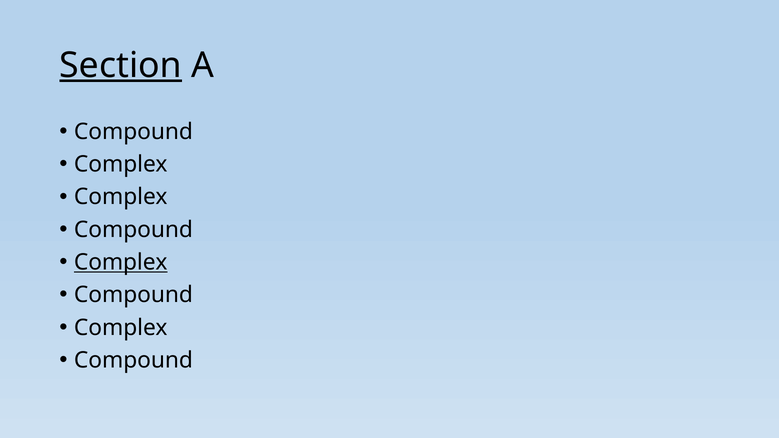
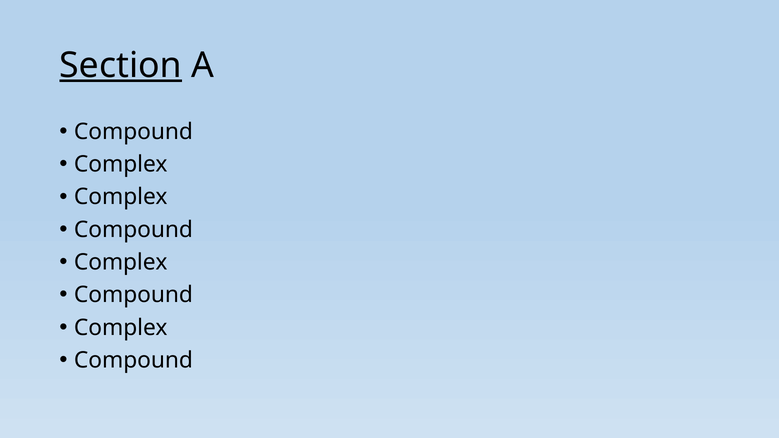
Complex underline: present -> none (121, 262)
